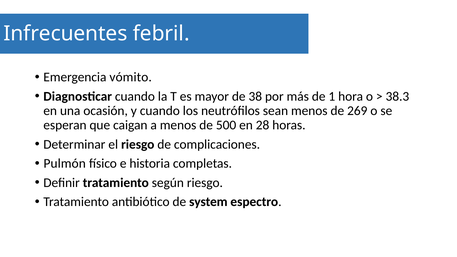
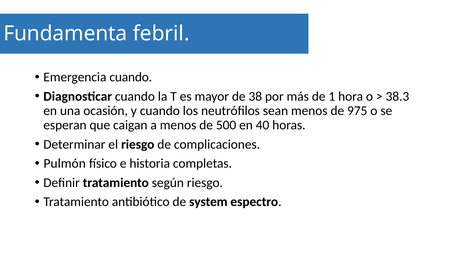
Infrecuentes: Infrecuentes -> Fundamenta (65, 34)
Emergencia vómito: vómito -> cuando (131, 77)
269: 269 -> 975 (357, 111)
28: 28 -> 40 (263, 125)
